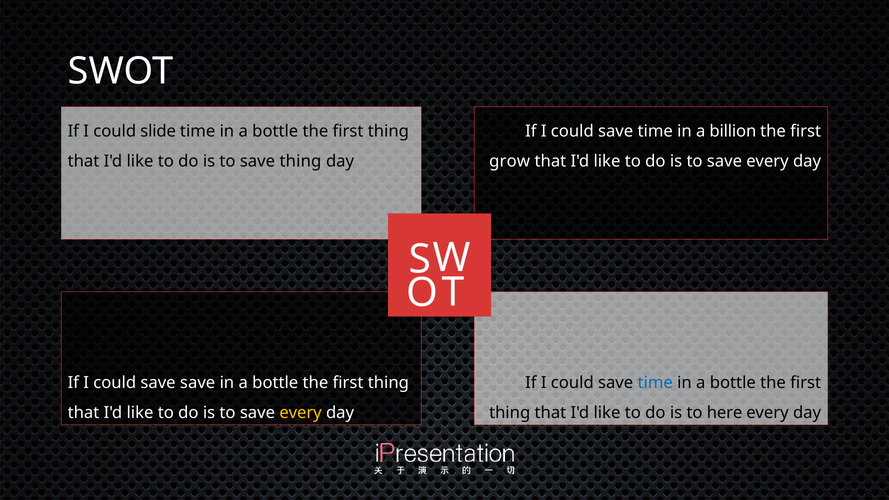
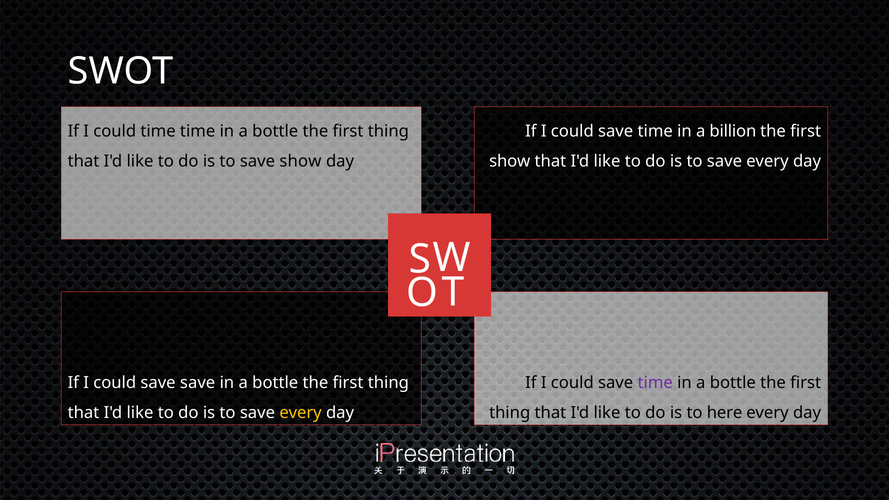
could slide: slide -> time (158, 131)
save thing: thing -> show (300, 161)
grow: grow -> show (510, 161)
time colour: blue -> purple (655, 383)
